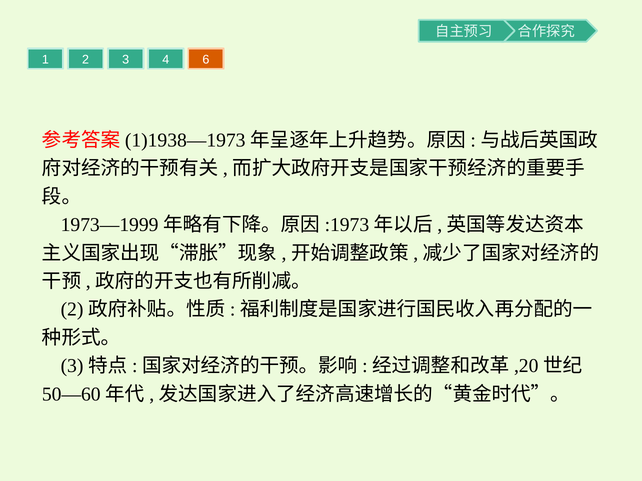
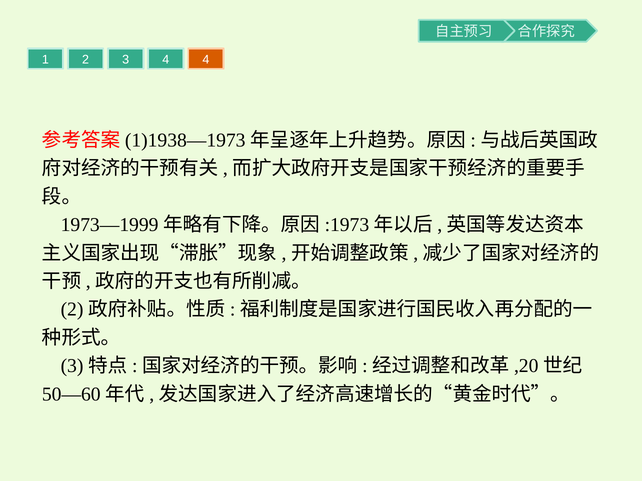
4 6: 6 -> 4 (206, 60)
